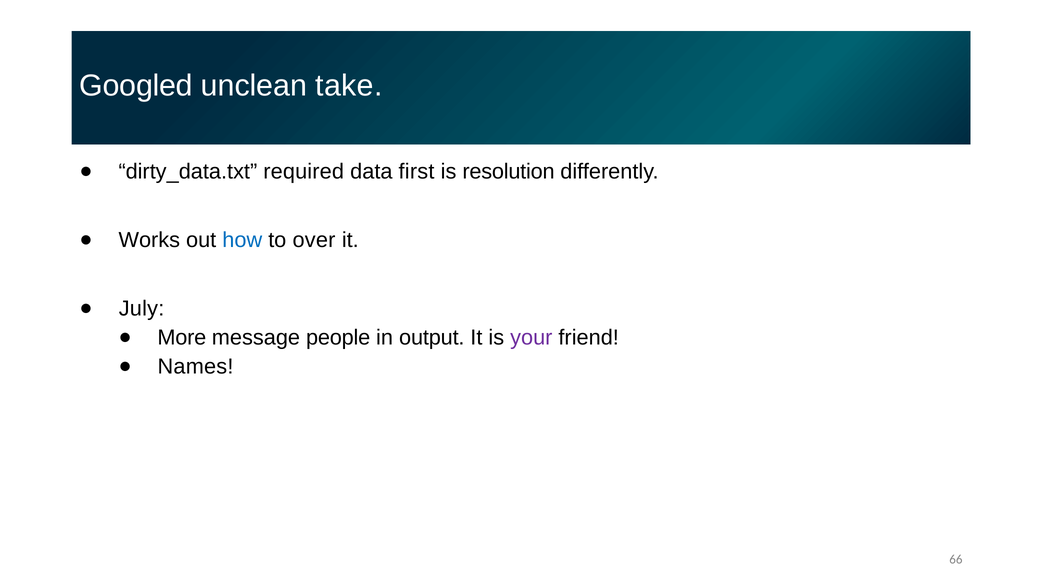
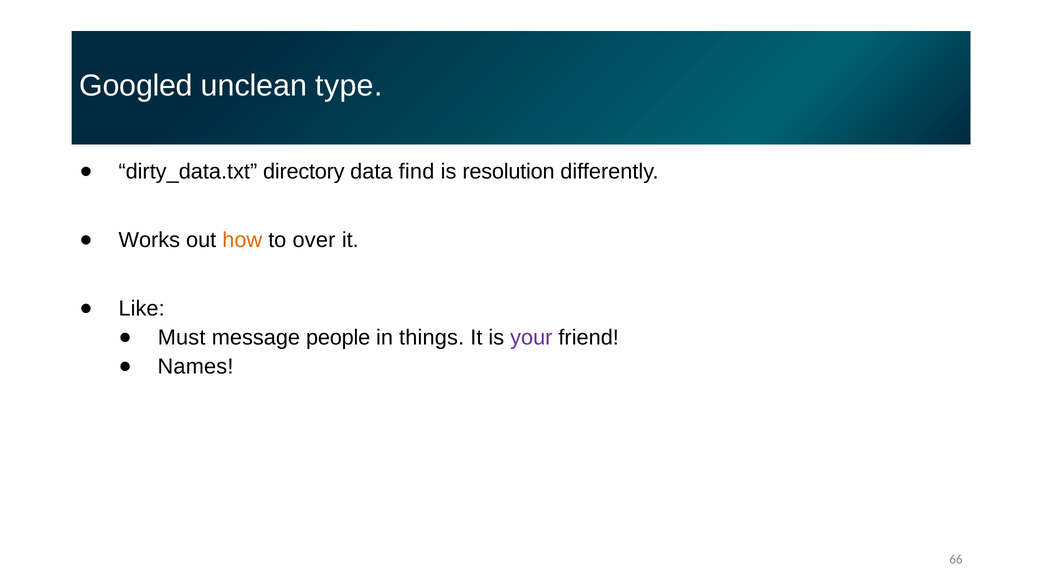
take: take -> type (349, 86)
required: required -> directory (304, 172)
first: first -> find (417, 172)
how colour: blue -> orange (242, 240)
July: July -> Like (142, 309)
More: More -> Must (182, 338)
output: output -> things (432, 338)
